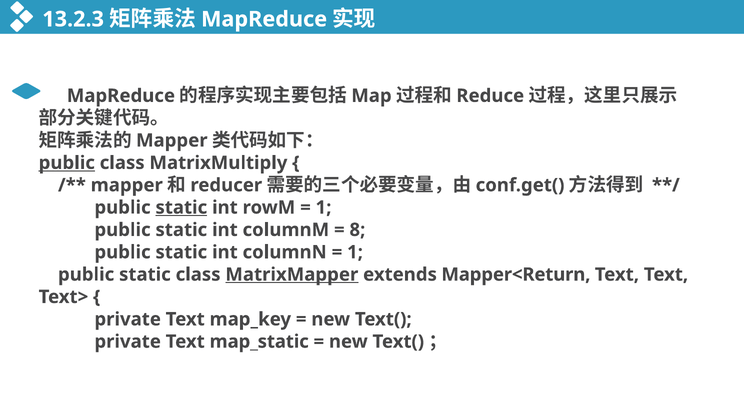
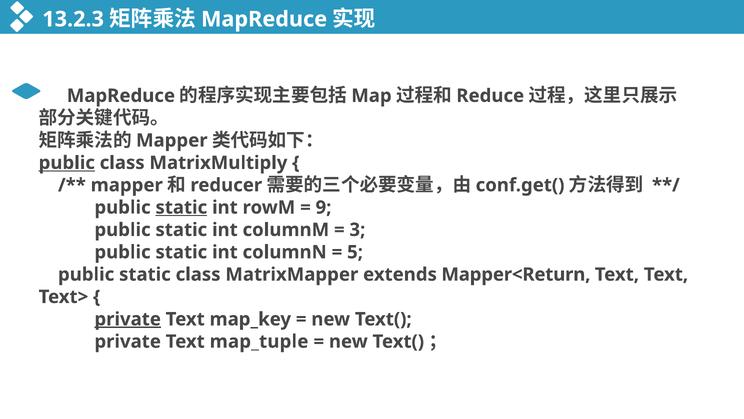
1: 1 -> 9 (324, 207)
8: 8 -> 3 (357, 229)
1: 1 -> 5 (355, 252)
MatrixMapper underline: present -> none (292, 274)
private underline: none -> present (128, 319)
map_static: map_static -> map_tuple (259, 341)
